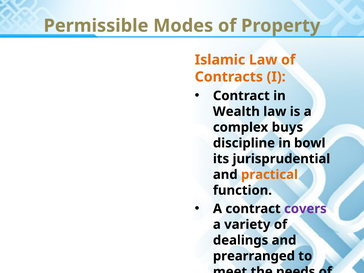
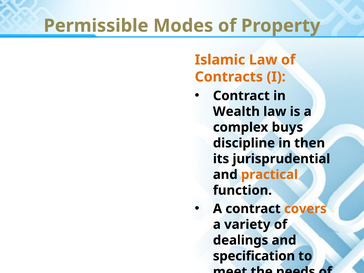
bowl: bowl -> then (310, 143)
covers colour: purple -> orange (305, 209)
prearranged: prearranged -> specification (254, 256)
